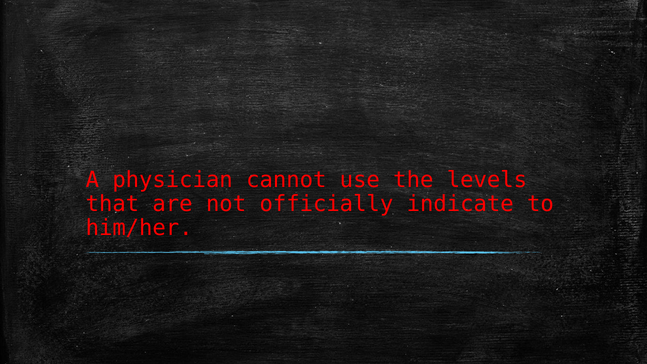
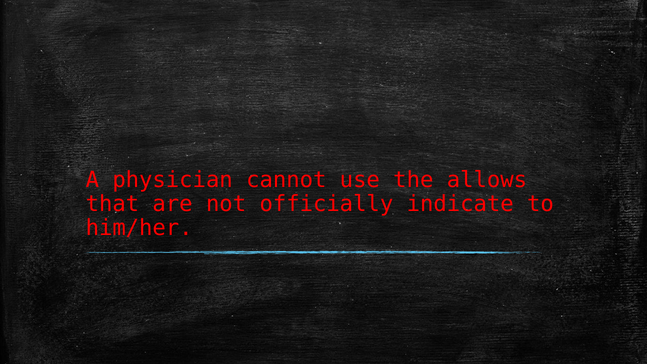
levels: levels -> allows (487, 180)
